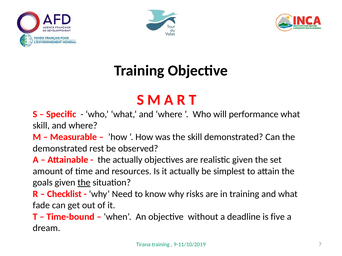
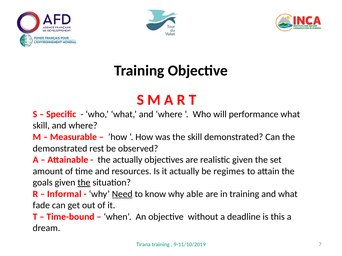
simplest: simplest -> regimes (229, 171)
Checklist: Checklist -> Informal (64, 194)
Need underline: none -> present (122, 194)
risks: risks -> able (195, 194)
five: five -> this (278, 217)
